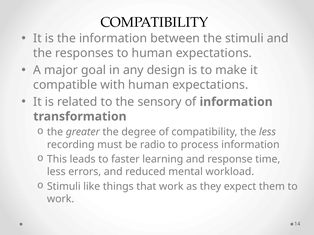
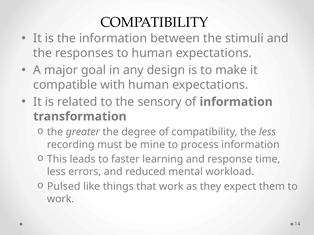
radio: radio -> mine (153, 145)
Stimuli: Stimuli -> Pulsed (64, 187)
